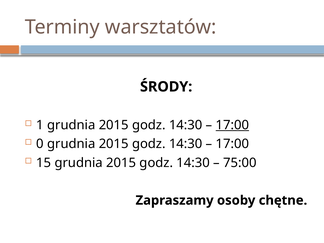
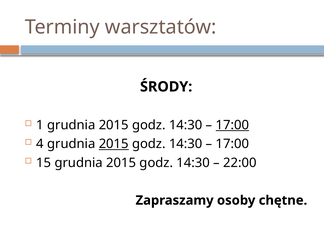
0: 0 -> 4 (40, 144)
2015 underline: none -> present (114, 144)
75:00: 75:00 -> 22:00 (240, 163)
